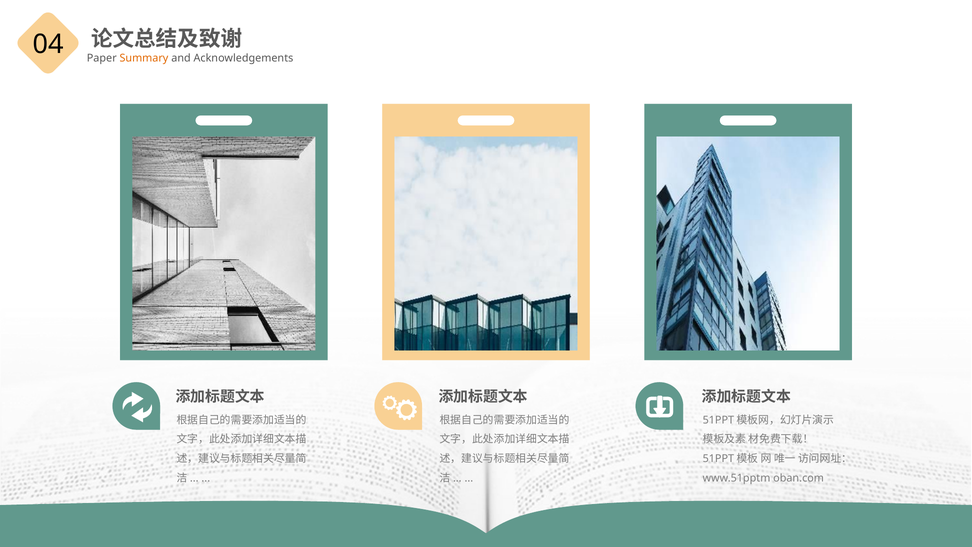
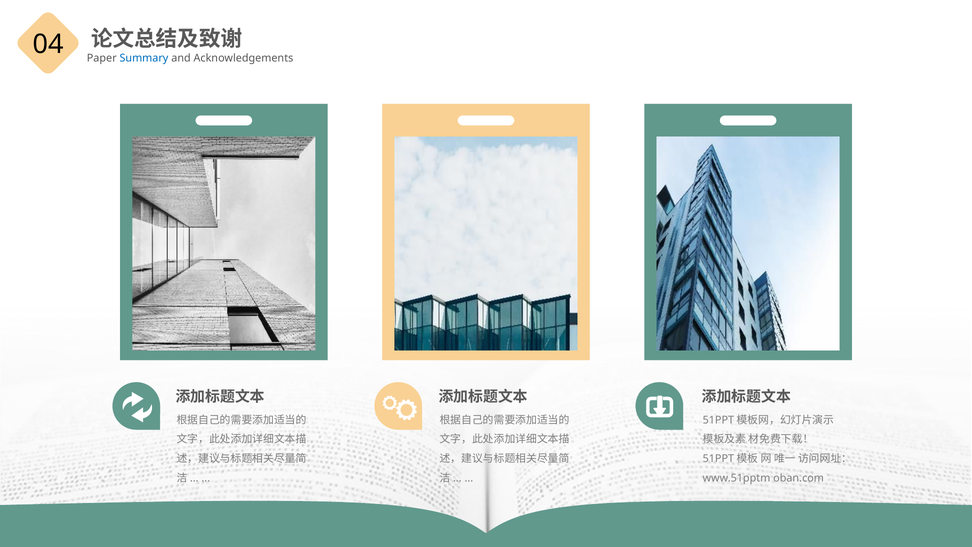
Summary colour: orange -> blue (144, 58)
